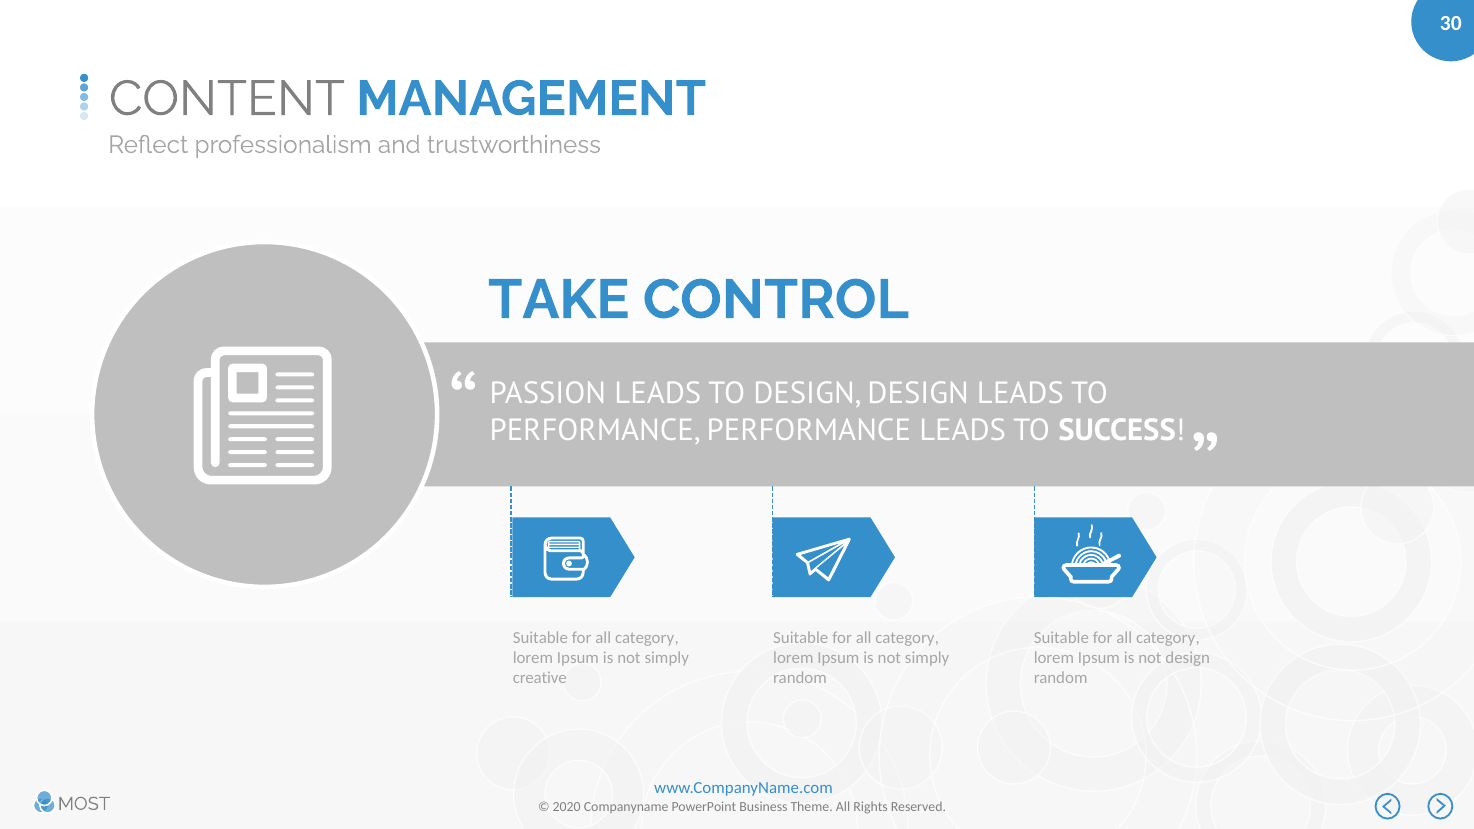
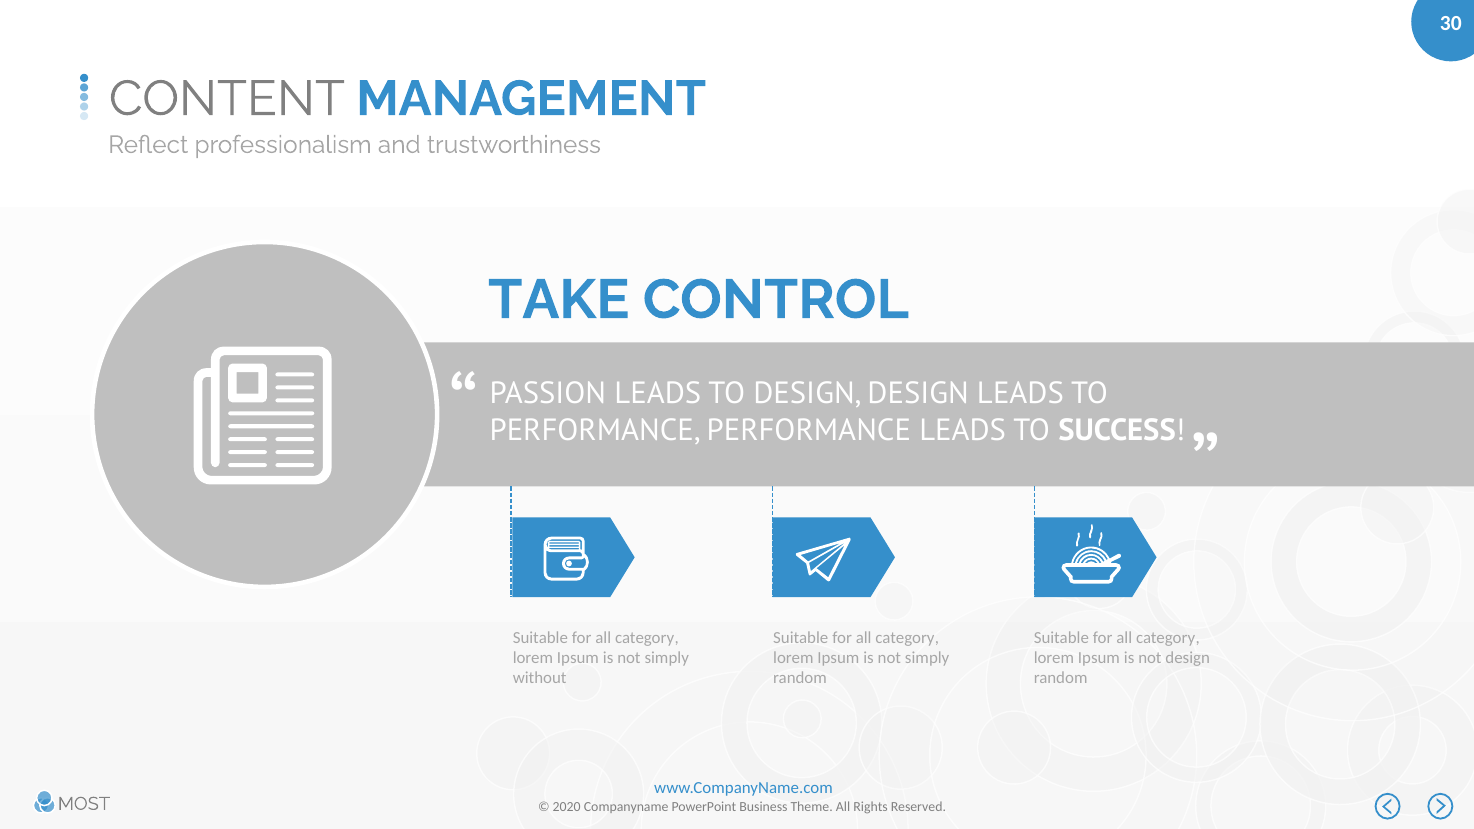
creative: creative -> without (540, 678)
